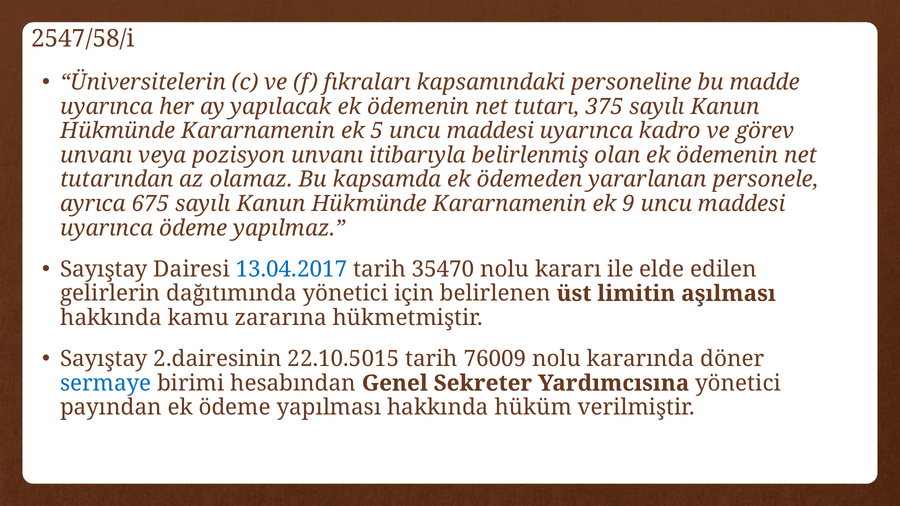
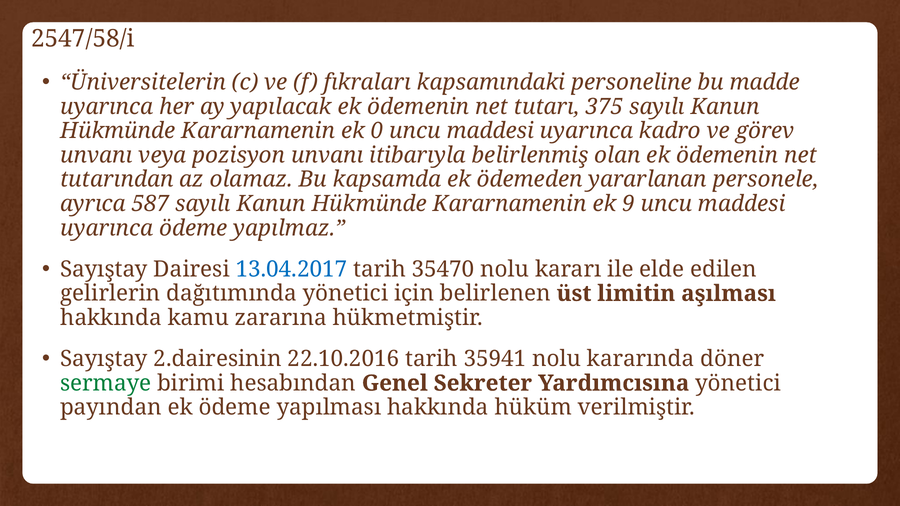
5: 5 -> 0 (377, 131)
675: 675 -> 587 (151, 204)
22.10.5015: 22.10.5015 -> 22.10.2016 (343, 359)
76009: 76009 -> 35941 (495, 359)
sermaye colour: blue -> green (106, 384)
